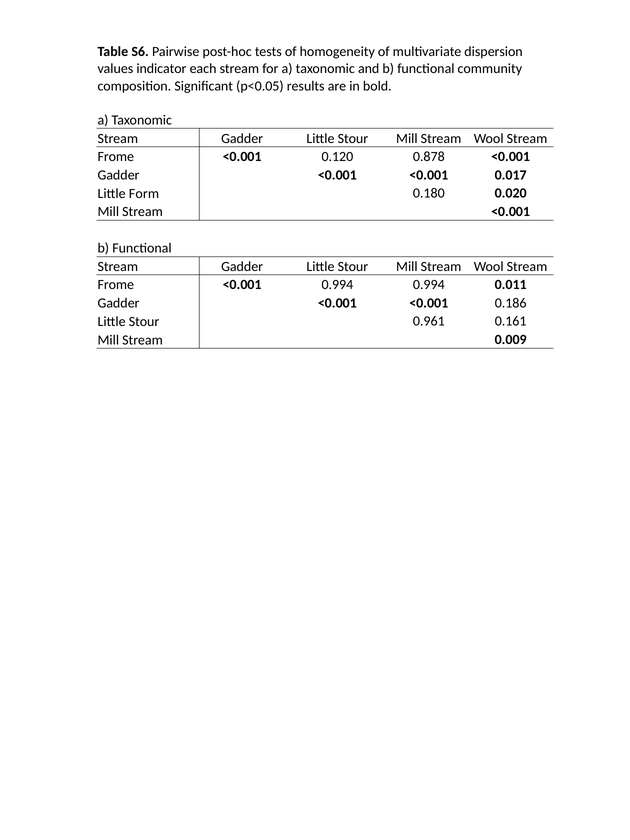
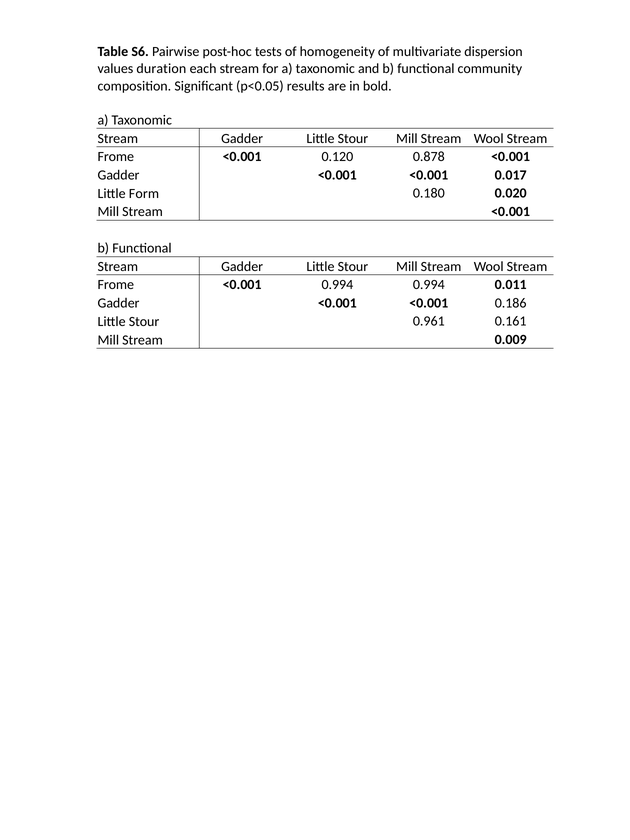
indicator: indicator -> duration (161, 69)
